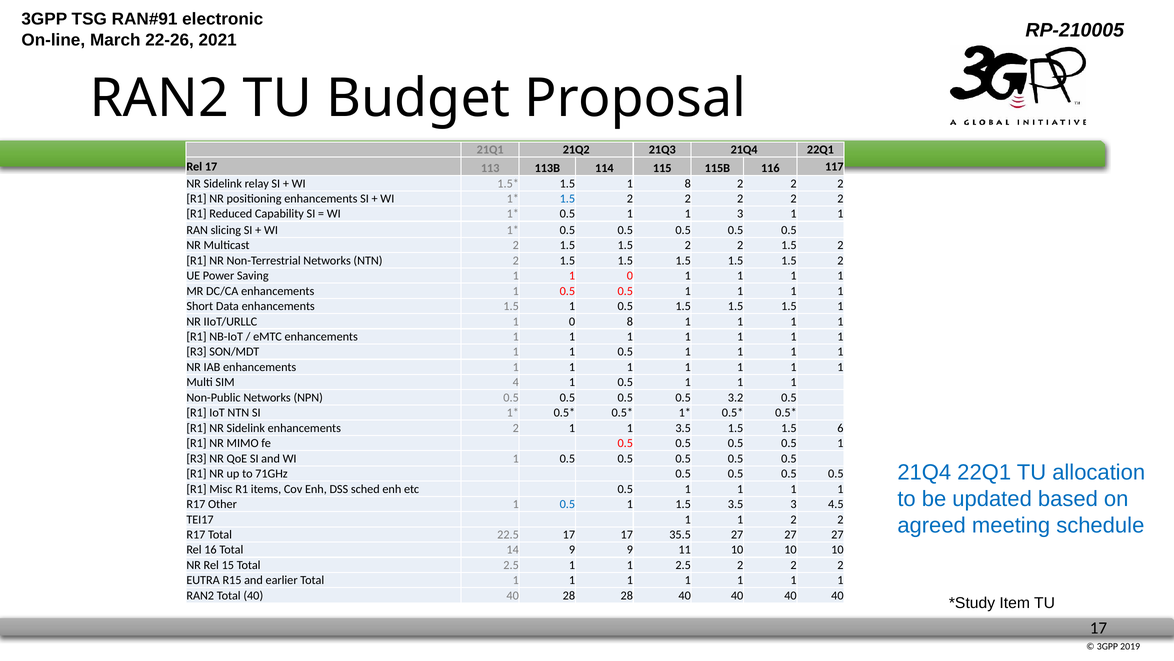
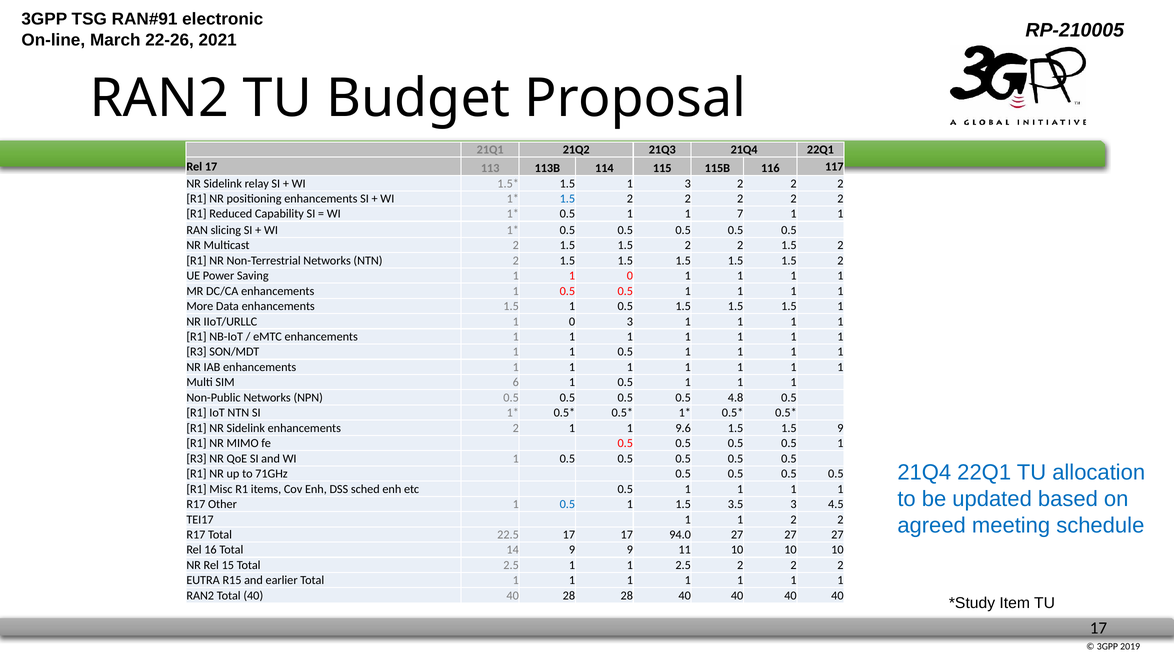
1 8: 8 -> 3 (688, 183)
1 3: 3 -> 7 (740, 214)
Short: Short -> More (200, 306)
0 8: 8 -> 3 (630, 321)
4: 4 -> 6 (516, 382)
3.2: 3.2 -> 4.8 (736, 397)
1 3.5: 3.5 -> 9.6 (683, 428)
1.5 6: 6 -> 9 (840, 428)
35.5: 35.5 -> 94.0 (680, 534)
